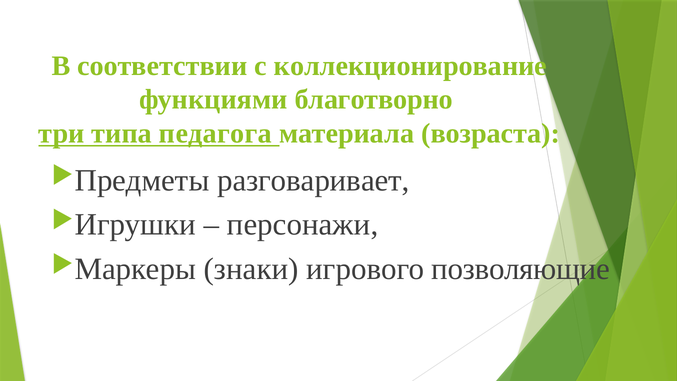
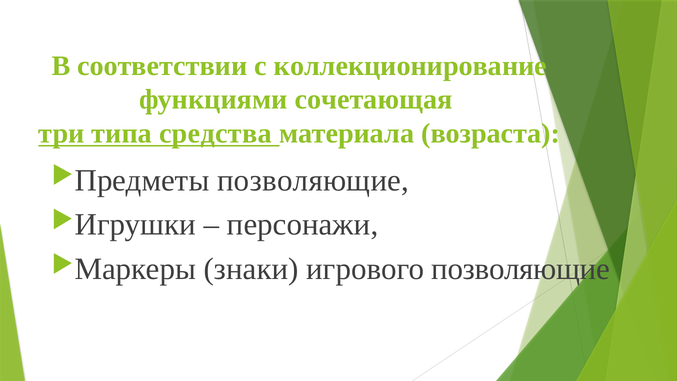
благотворно: благотворно -> сочетающая (373, 100)
педагога: педагога -> средства (215, 133)
разговаривает: разговаривает -> позволяющие (313, 180)
